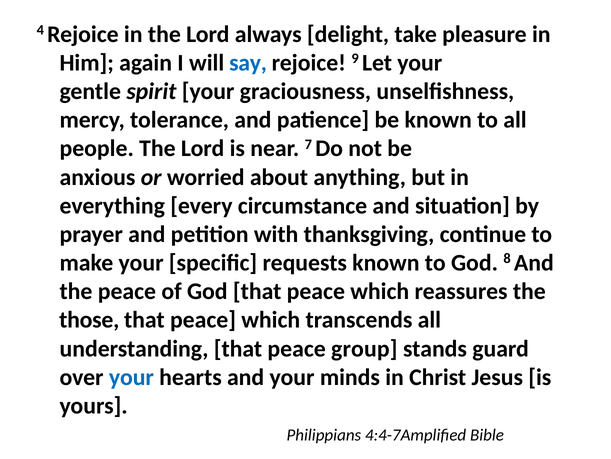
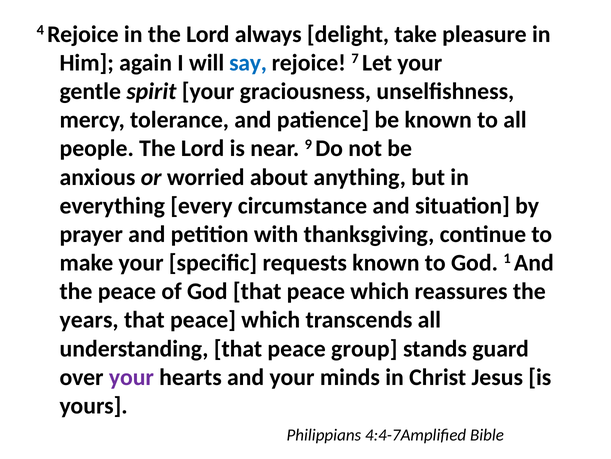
9: 9 -> 7 (355, 59)
7: 7 -> 9 (308, 144)
8: 8 -> 1 (507, 258)
those: those -> years (89, 320)
your colour: blue -> purple (131, 377)
